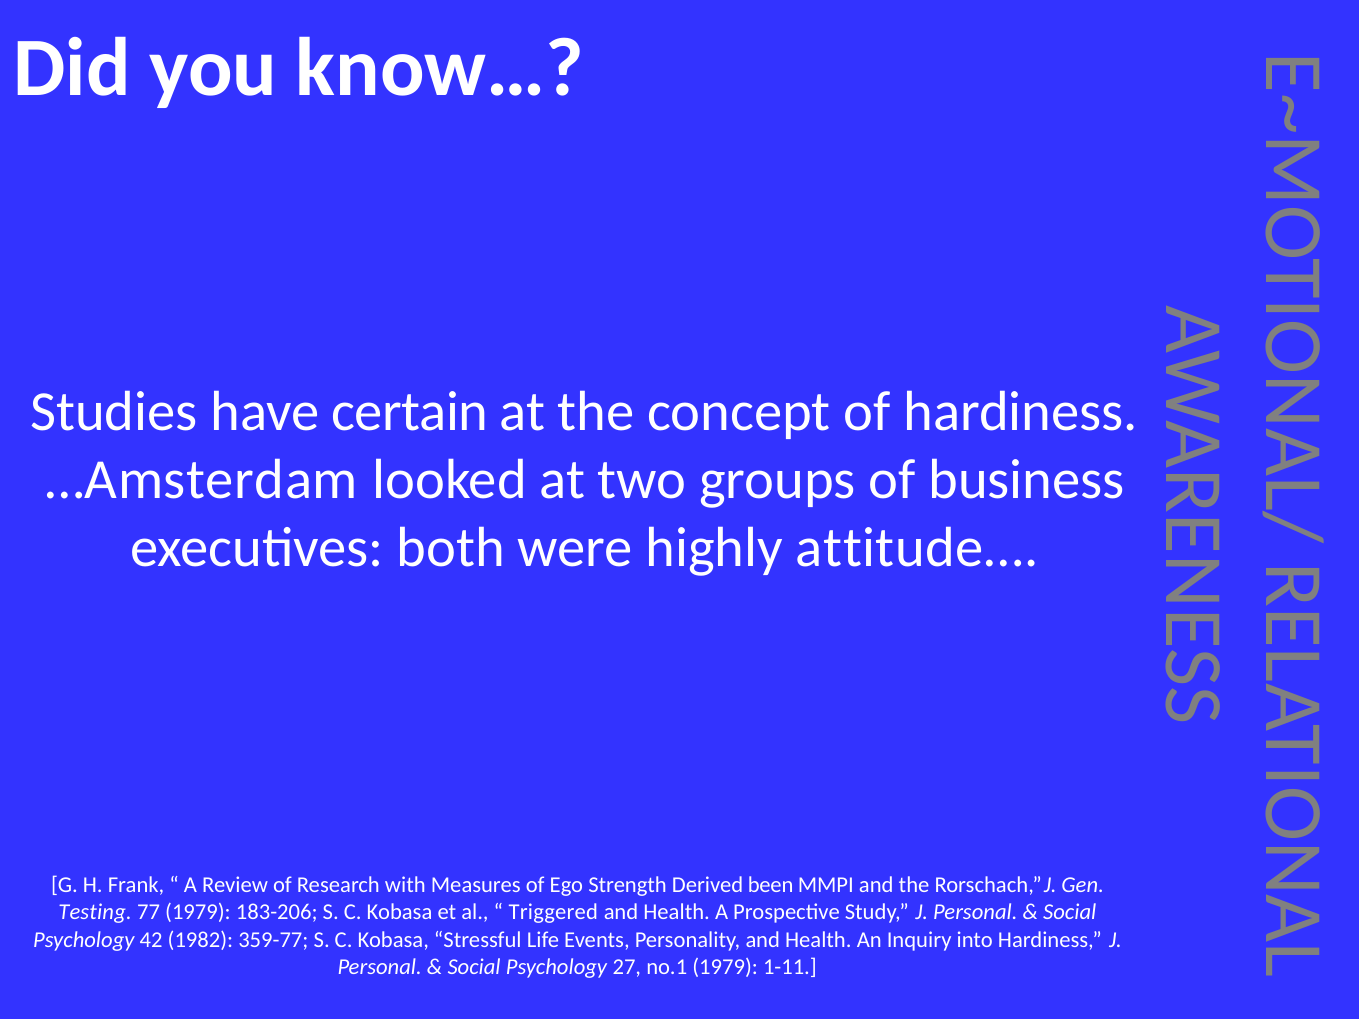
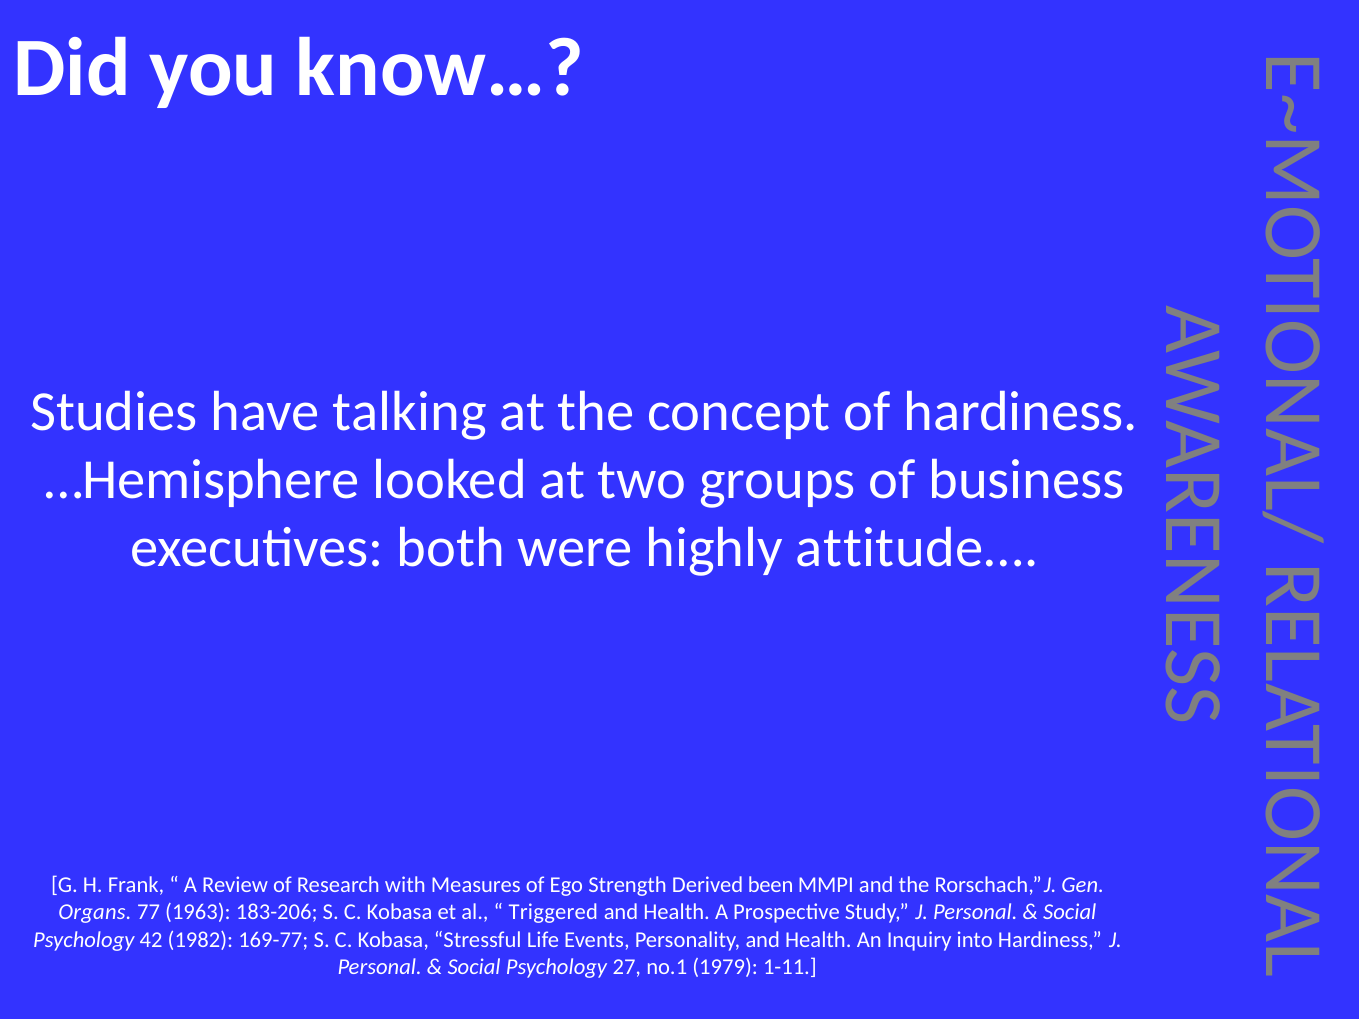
certain: certain -> talking (410, 412)
…Amsterdam: …Amsterdam -> …Hemisphere (202, 480)
Testing: Testing -> Organs (95, 913)
77 1979: 1979 -> 1963 (198, 913)
359-77: 359-77 -> 169-77 (273, 940)
